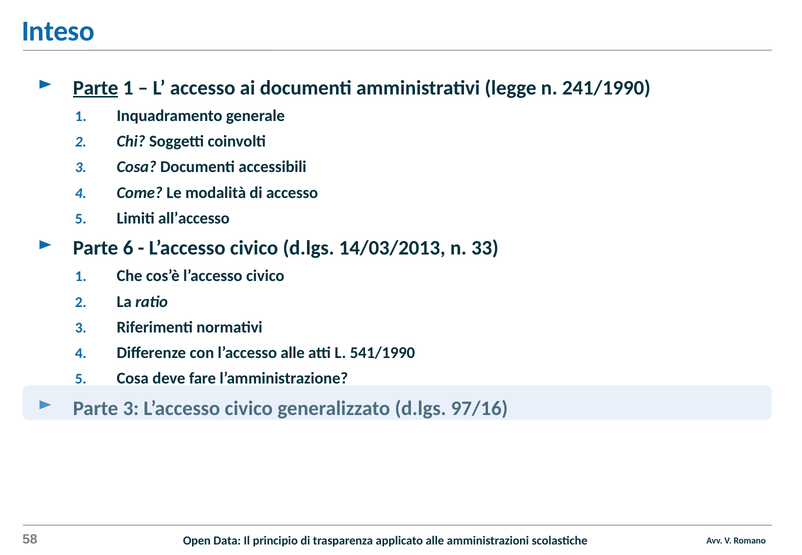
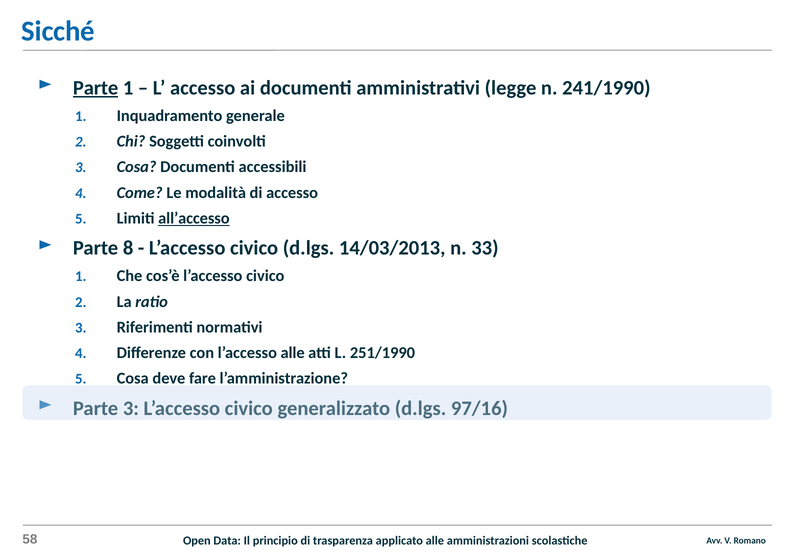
Inteso: Inteso -> Sicché (58, 32)
all’accesso underline: none -> present (194, 218)
6: 6 -> 8 (128, 248)
541/1990: 541/1990 -> 251/1990 (383, 353)
